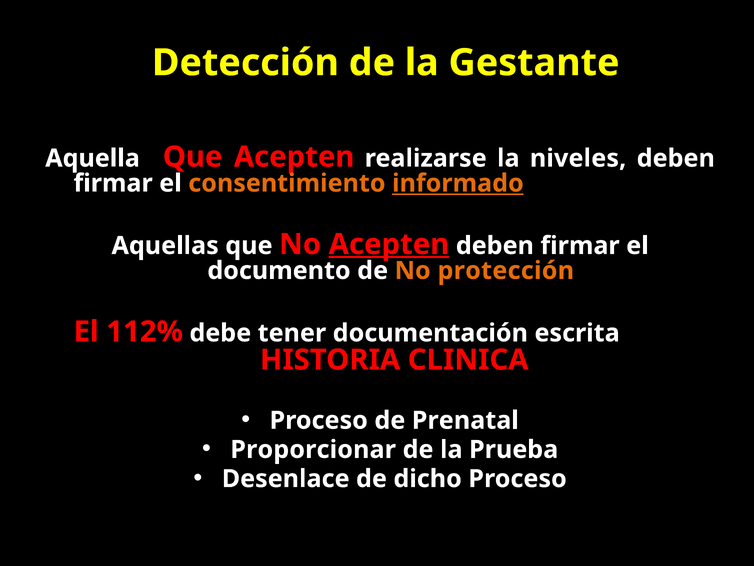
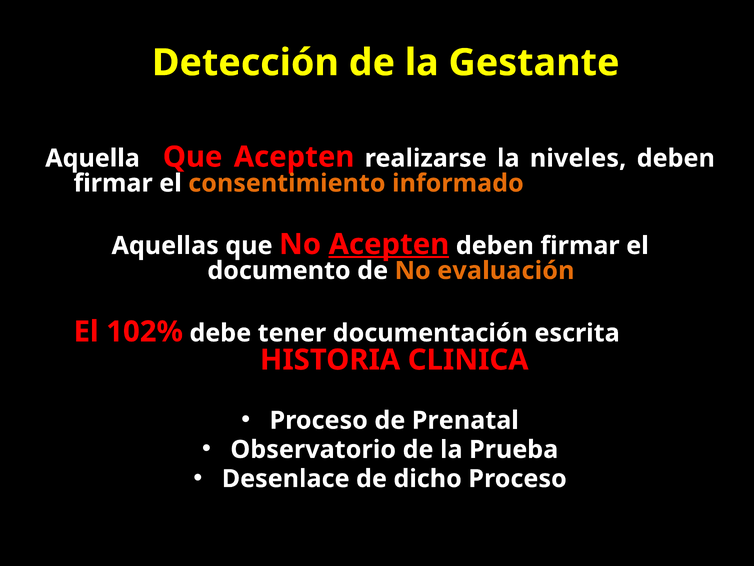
informado underline: present -> none (458, 183)
protección: protección -> evaluación (506, 270)
112%: 112% -> 102% (145, 331)
Proporcionar: Proporcionar -> Observatorio (313, 449)
